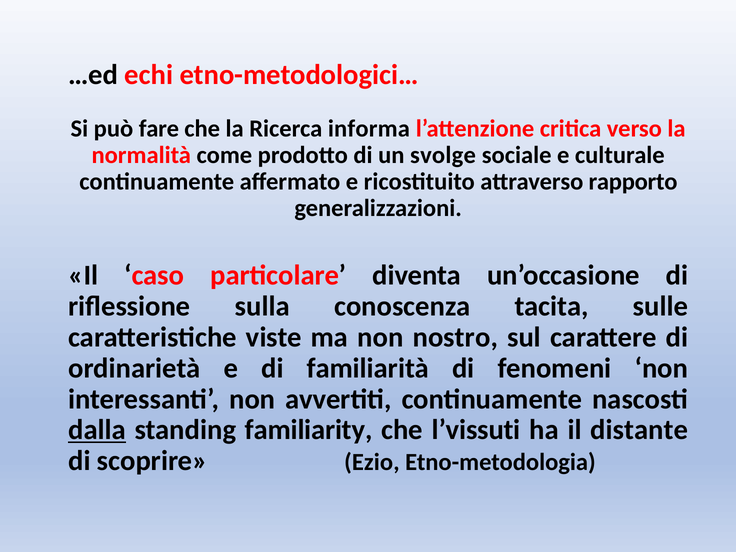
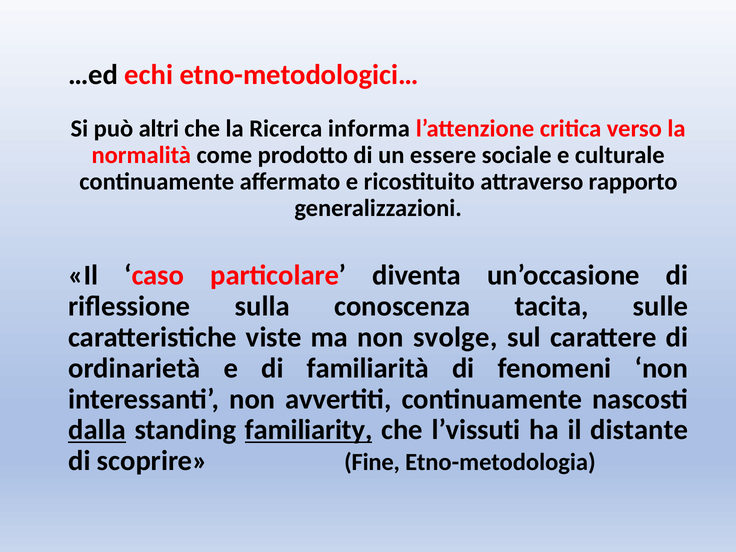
fare: fare -> altri (159, 129)
svolge: svolge -> essere (443, 155)
nostro: nostro -> svolge (455, 337)
familiarity underline: none -> present (309, 430)
Ezio: Ezio -> Fine (372, 462)
